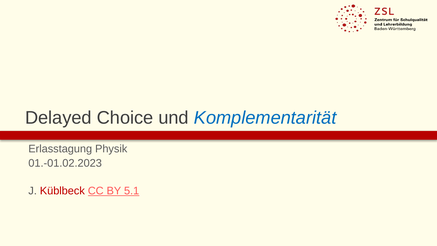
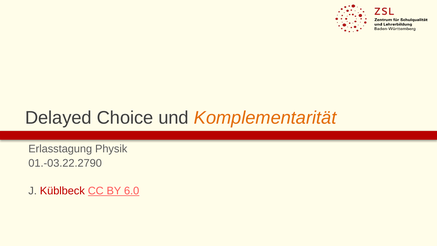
Komplementarität colour: blue -> orange (265, 118)
01.-01.02.2023: 01.-01.02.2023 -> 01.-03.22.2790 (65, 163)
5.1: 5.1 -> 6.0 (132, 191)
